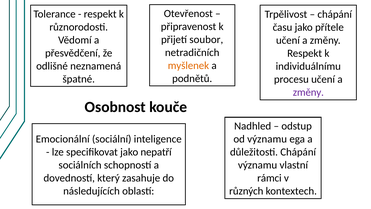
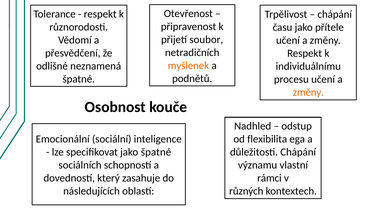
změny colour: purple -> orange (308, 92)
od významu: významu -> flexibilita (267, 139)
jako nepatří: nepatří -> špatné (156, 152)
